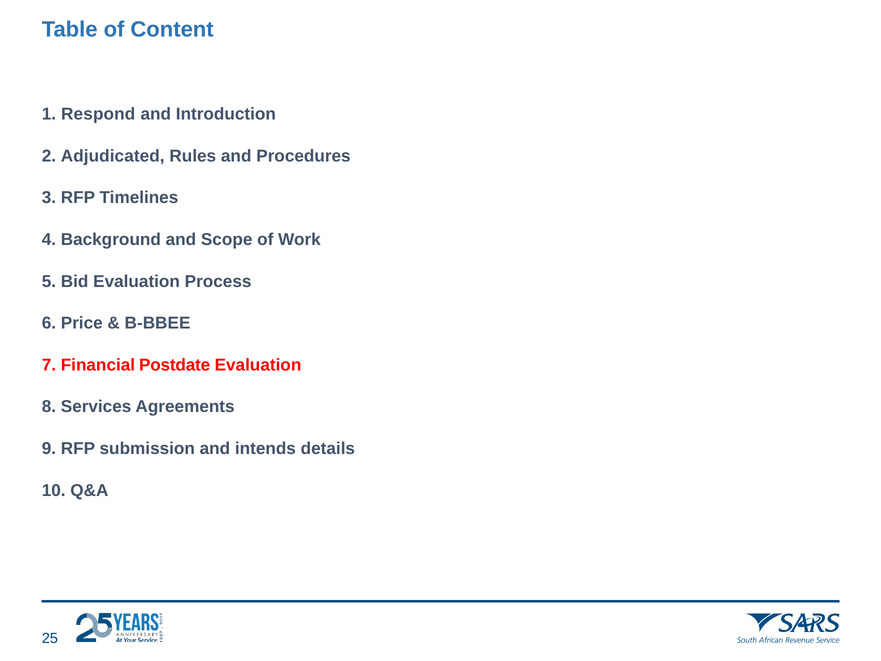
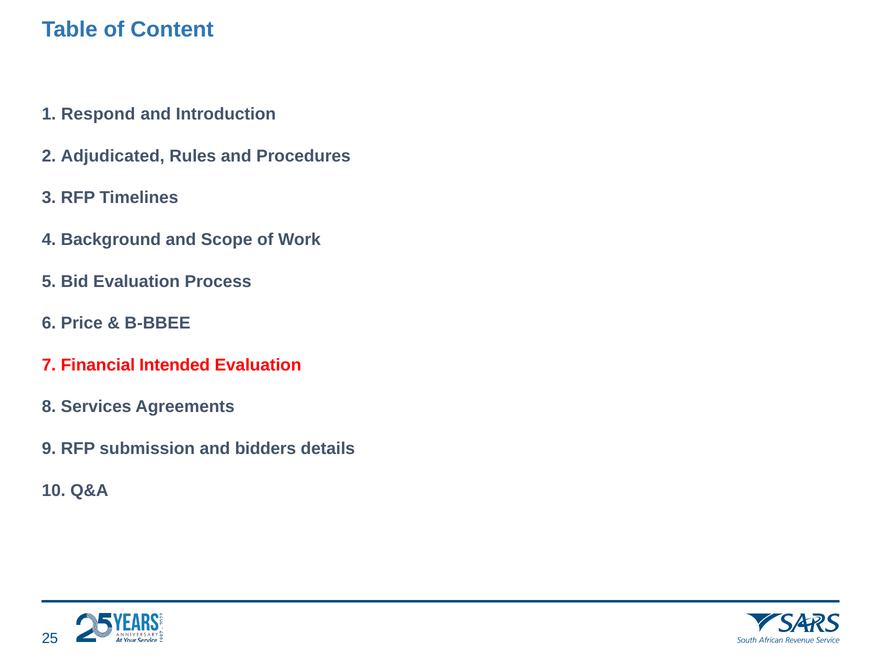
Postdate: Postdate -> Intended (175, 365)
intends: intends -> bidders (265, 448)
